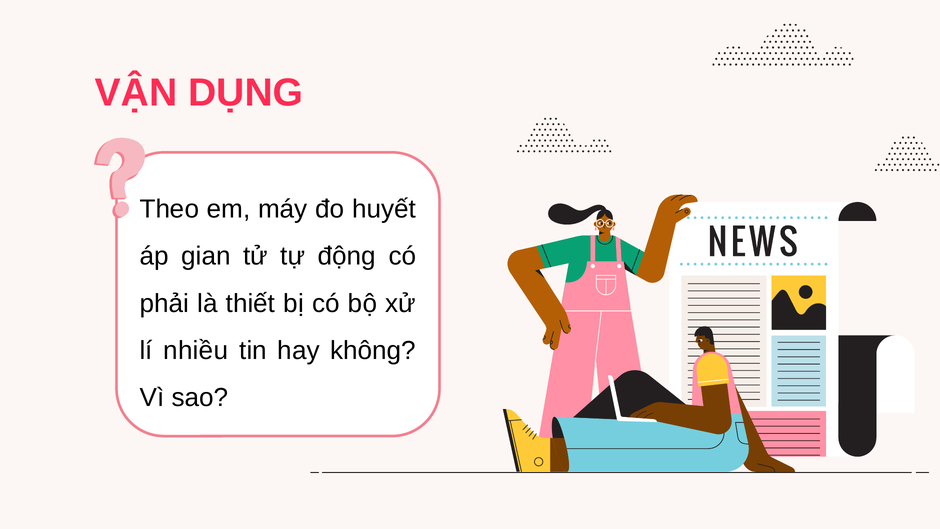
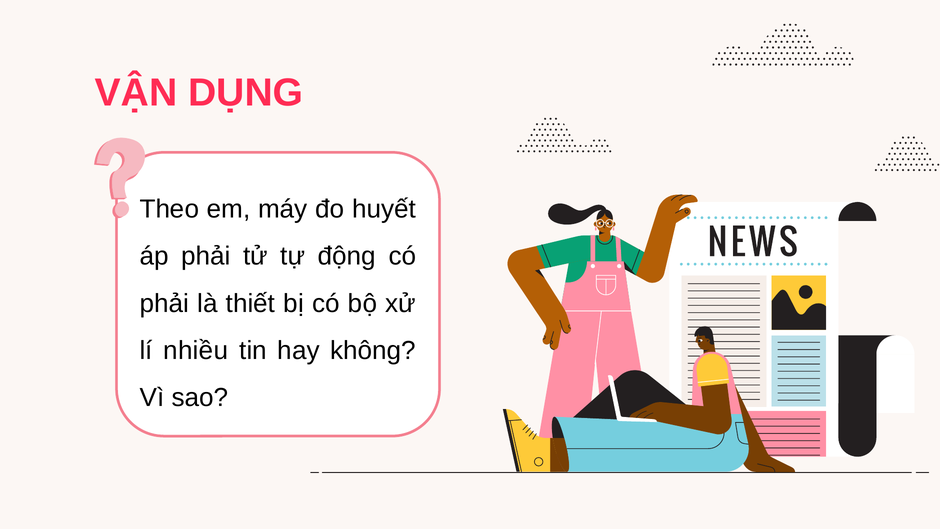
áp gian: gian -> phải (206, 256)
